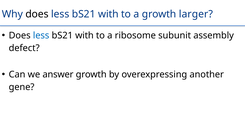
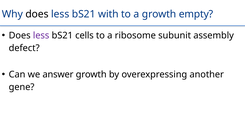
larger: larger -> empty (196, 14)
less colour: blue -> purple (41, 35)
with: with -> cells (84, 35)
